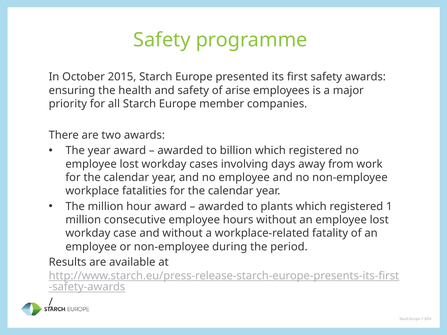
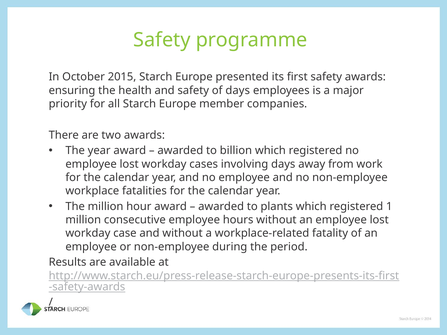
of arise: arise -> days (238, 90)
